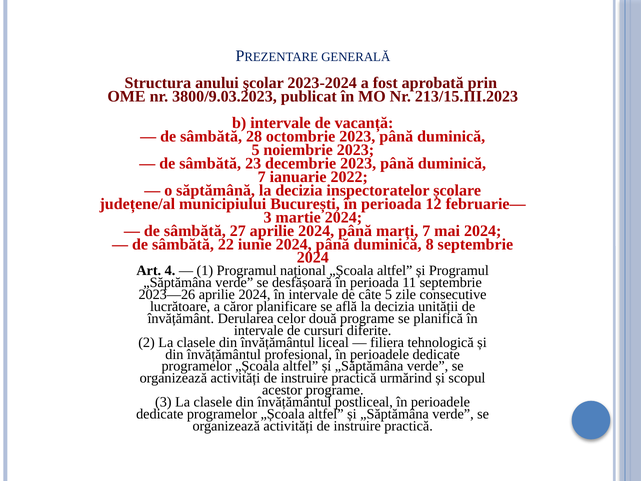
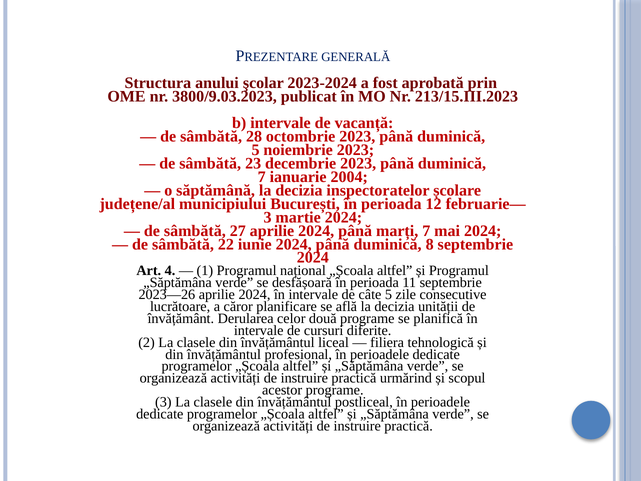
2022: 2022 -> 2004 (349, 177)
